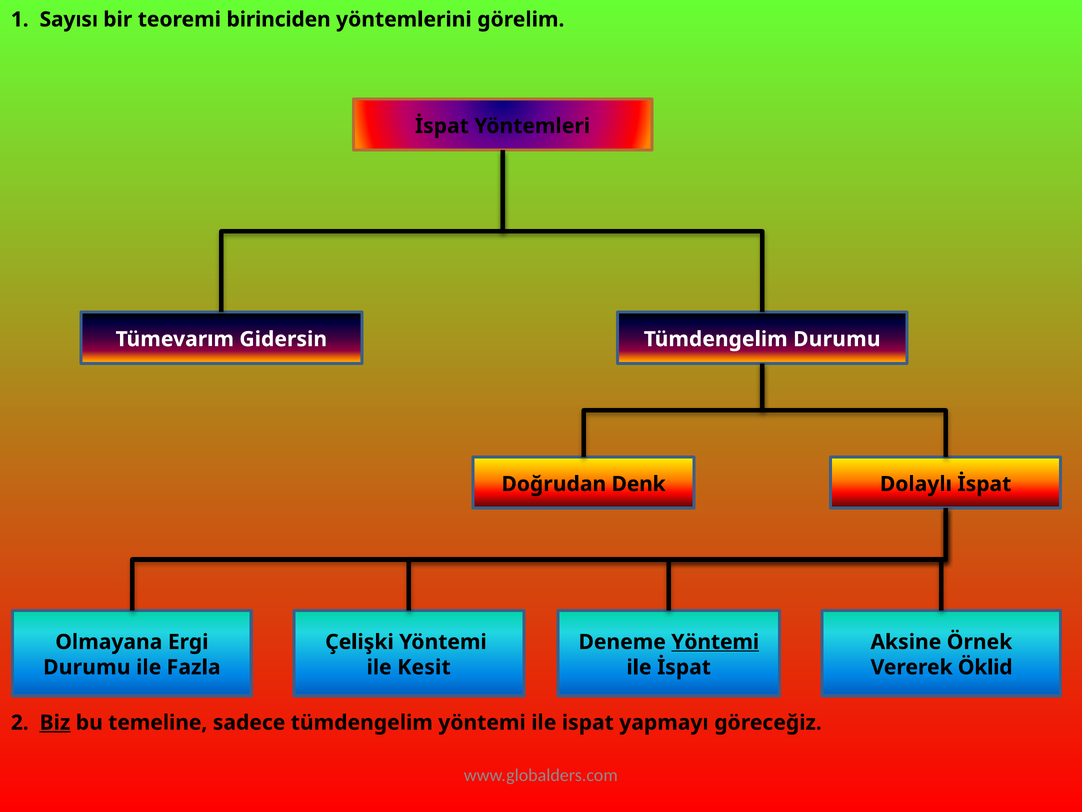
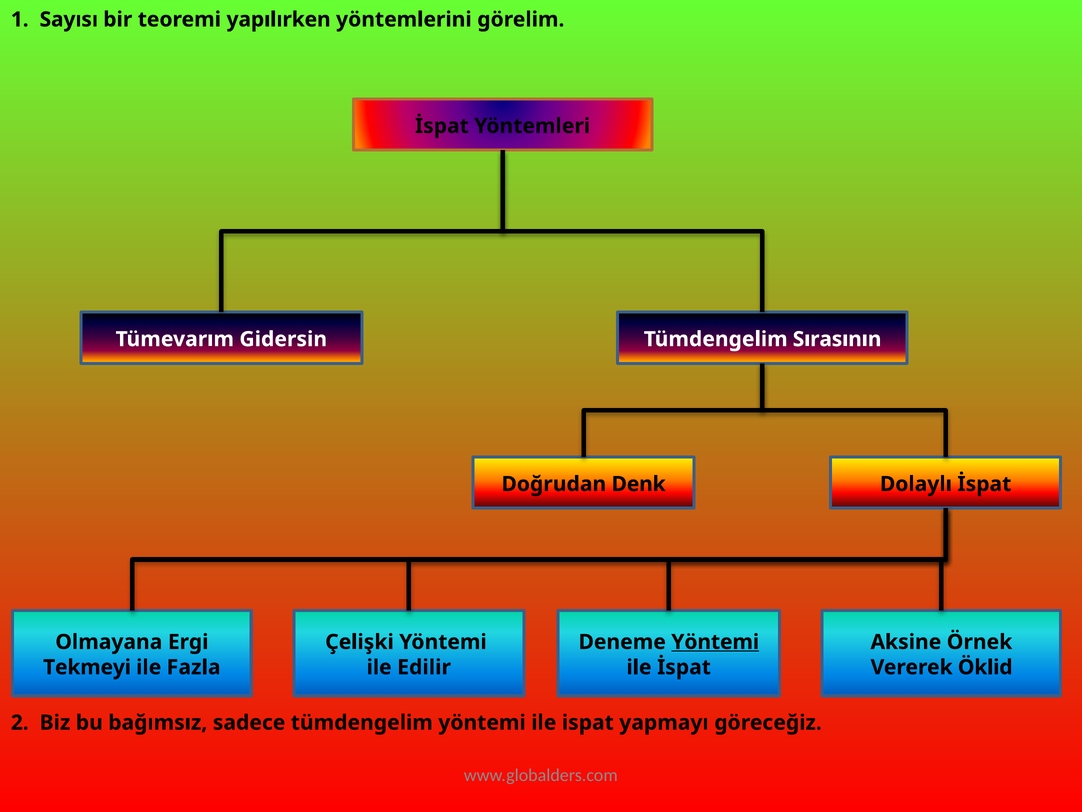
birinciden: birinciden -> yapılırken (279, 20)
Tümdengelim Durumu: Durumu -> Sırasının (837, 339)
Durumu: Durumu -> Tekmeyi (87, 667)
Kesit: Kesit -> Edilir (424, 667)
Biz underline: present -> none (55, 722)
temeline: temeline -> bağımsız (158, 722)
